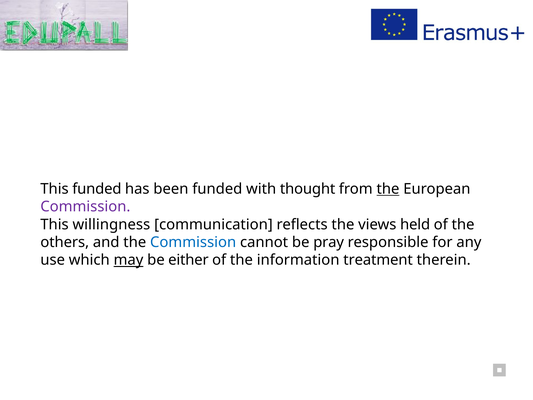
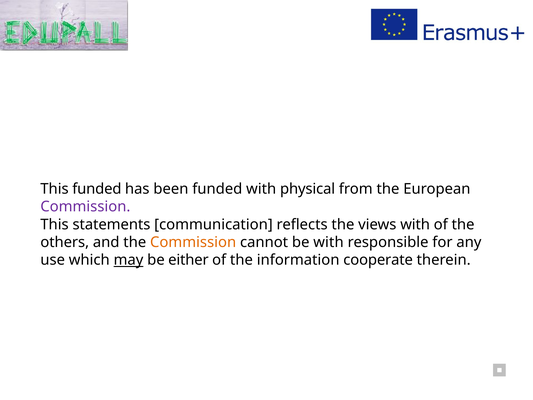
thought: thought -> physical (308, 189)
the underline: present -> none (388, 189)
willingness: willingness -> statements (111, 224)
views held: held -> with (415, 224)
Commission colour: blue -> orange (193, 242)
be pray: pray -> with (328, 242)
treatment: treatment -> cooperate (378, 260)
